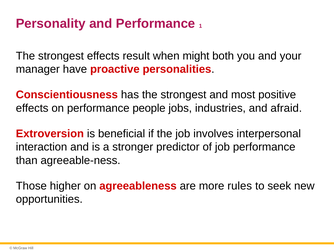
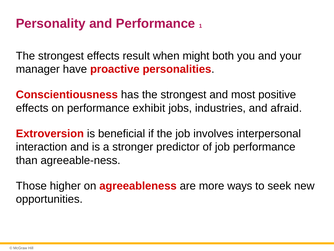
people: people -> exhibit (149, 108)
rules: rules -> ways (240, 185)
